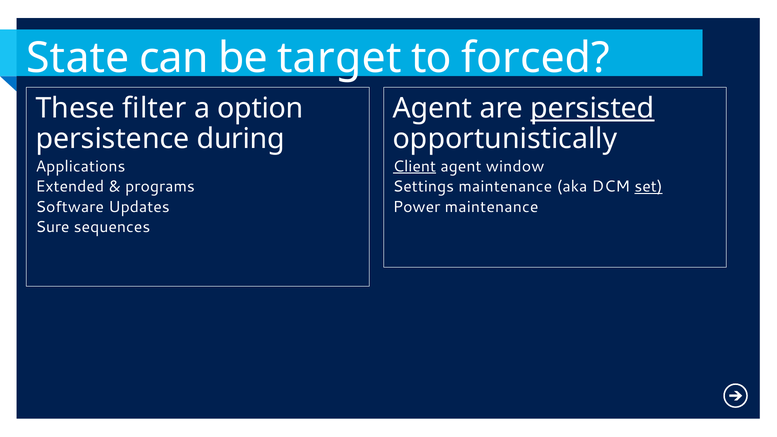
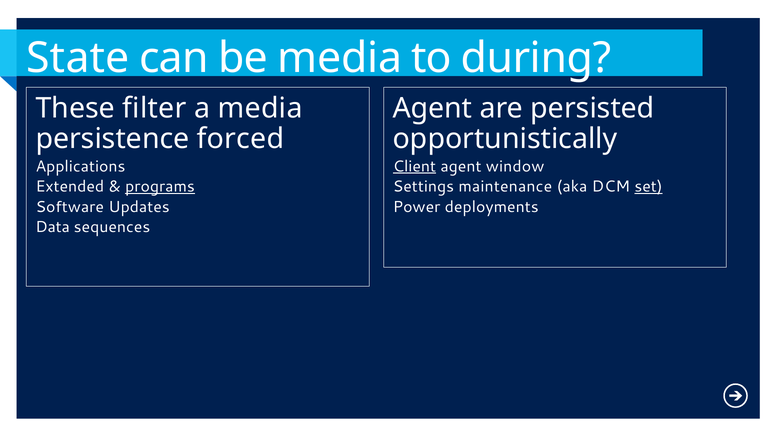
be target: target -> media (340, 58)
forced: forced -> during (536, 58)
a option: option -> media (260, 108)
persisted underline: present -> none (592, 108)
during: during -> forced (241, 139)
programs underline: none -> present (160, 187)
Power maintenance: maintenance -> deployments (492, 207)
Sure: Sure -> Data (53, 227)
